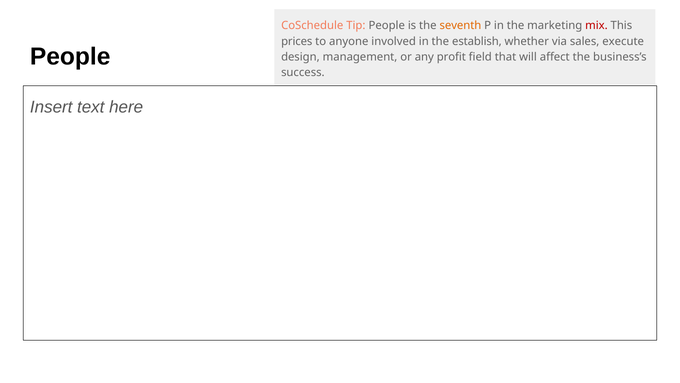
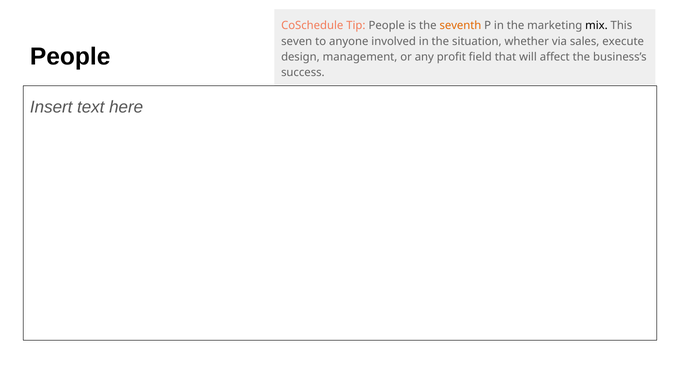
mix colour: red -> black (596, 26)
prices: prices -> seven (297, 41)
establish: establish -> situation (477, 41)
